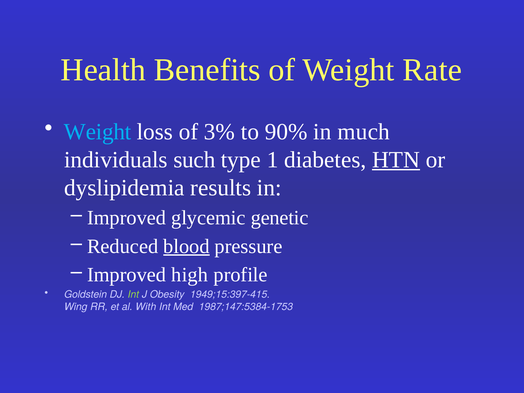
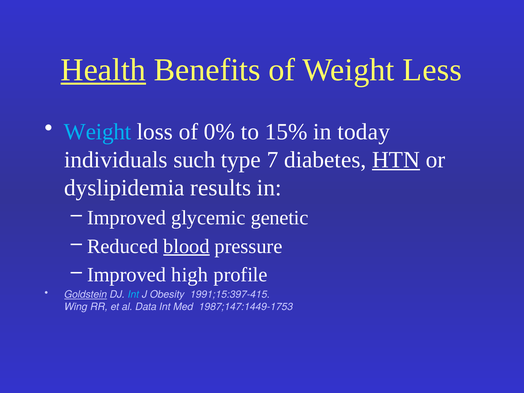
Health underline: none -> present (103, 70)
Rate: Rate -> Less (432, 70)
3%: 3% -> 0% (219, 132)
90%: 90% -> 15% (286, 132)
much: much -> today (364, 132)
1: 1 -> 7 (273, 160)
Goldstein underline: none -> present (86, 295)
Int colour: light green -> light blue (133, 295)
1949;15:397-415: 1949;15:397-415 -> 1991;15:397-415 (230, 295)
With: With -> Data (146, 307)
1987;147:5384-1753: 1987;147:5384-1753 -> 1987;147:1449-1753 (246, 307)
